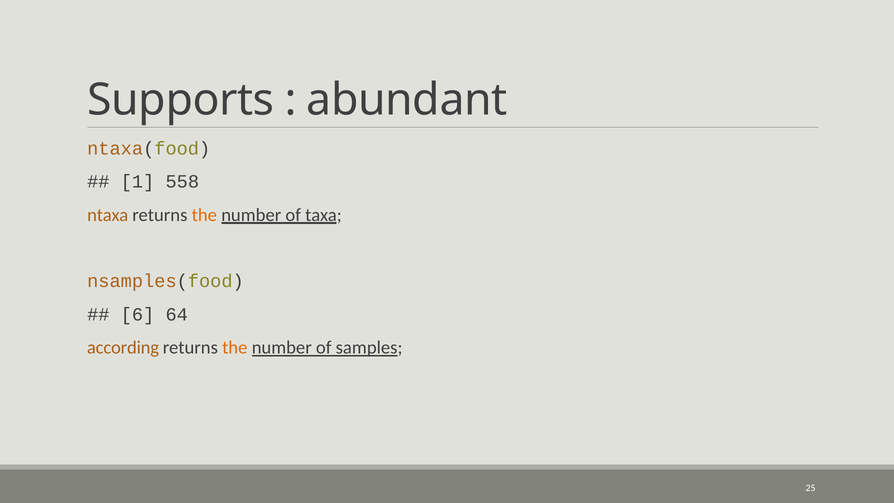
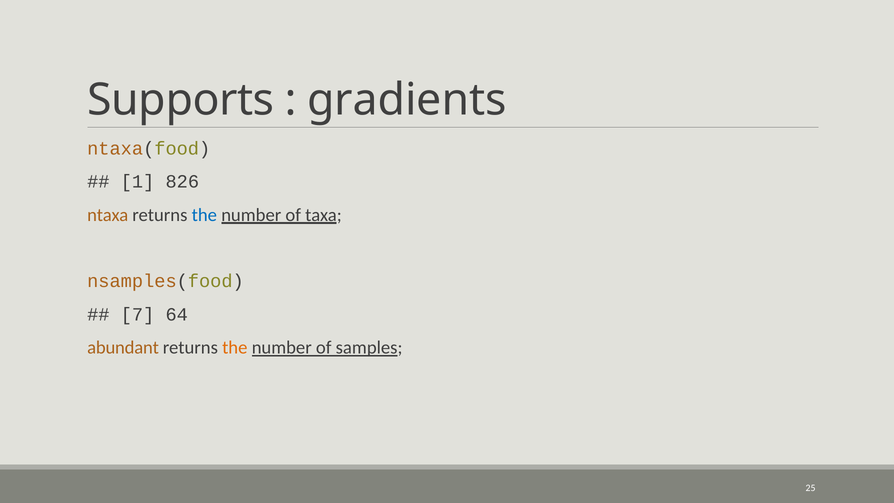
abundant: abundant -> gradients (407, 100)
558: 558 -> 826 (182, 182)
the colour: orange -> blue (204, 215)
6: 6 -> 7 (138, 314)
according: according -> abundant (123, 348)
